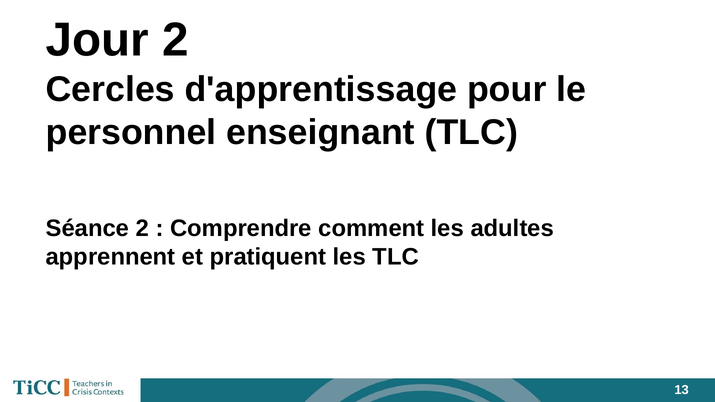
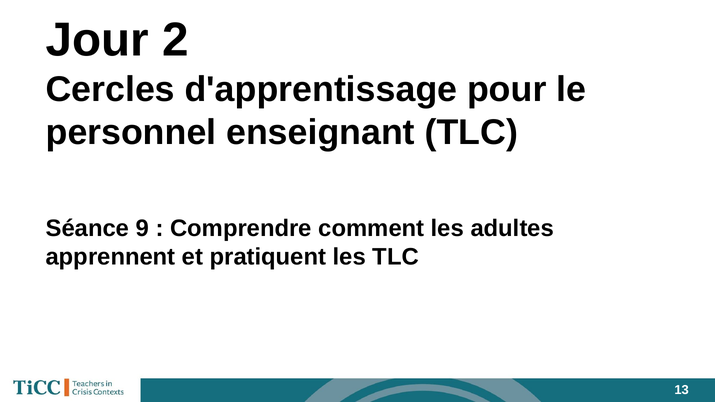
Séance 2: 2 -> 9 (142, 229)
